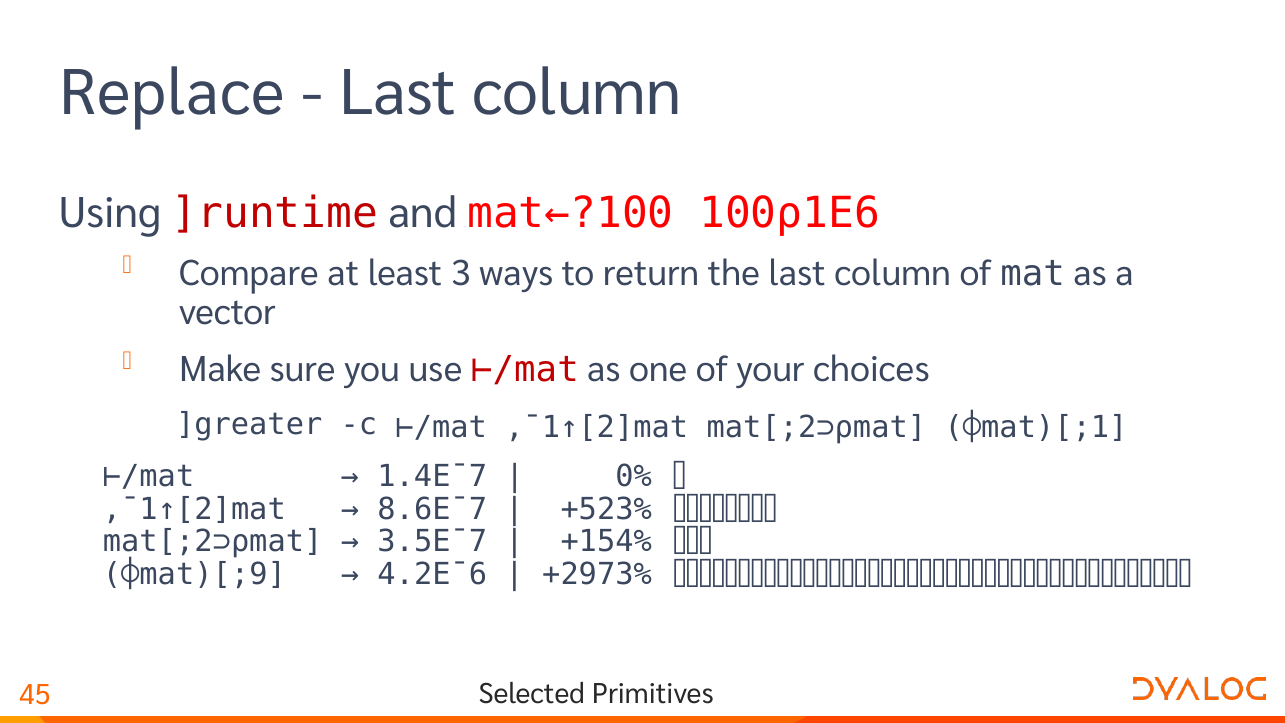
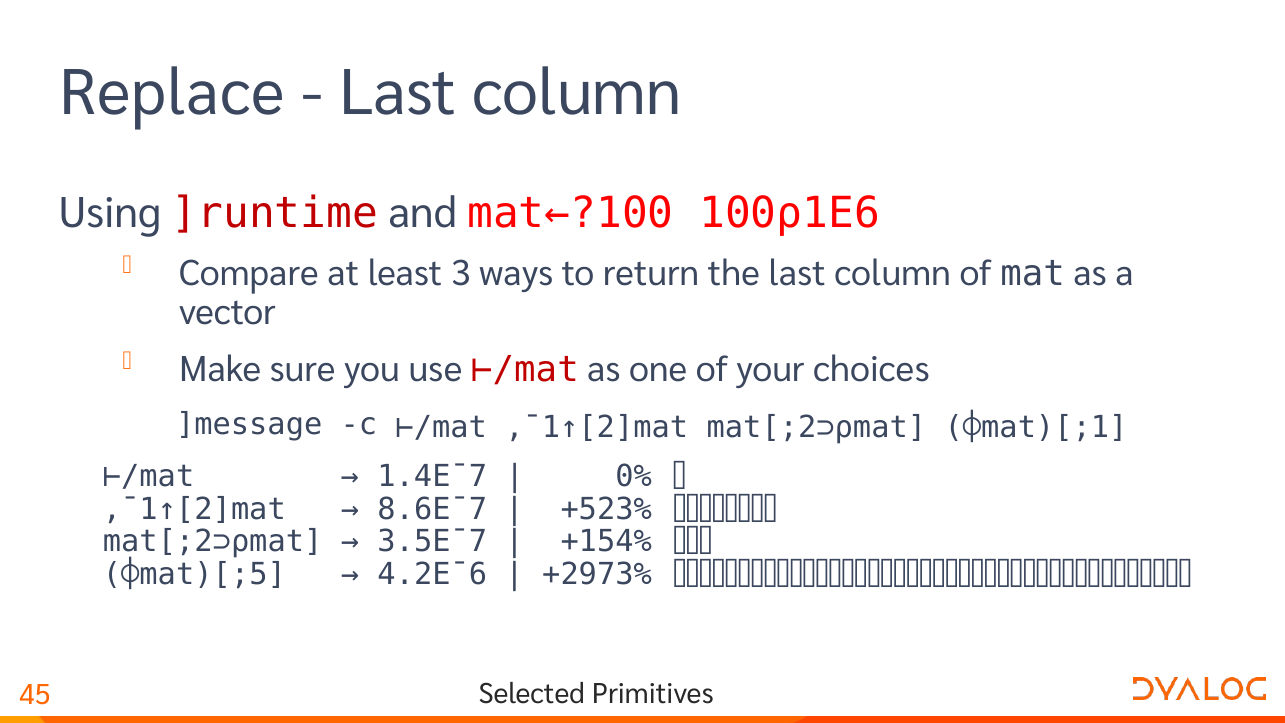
]greater: ]greater -> ]message (249, 424)
⌽mat)[;9: ⌽mat)[;9 -> ⌽mat)[;5 (194, 574)
